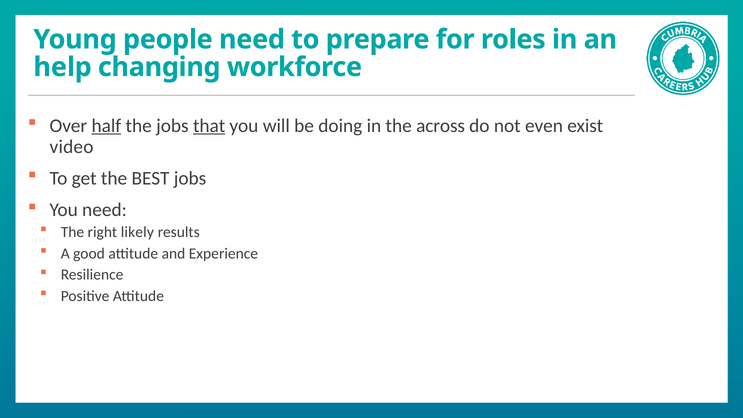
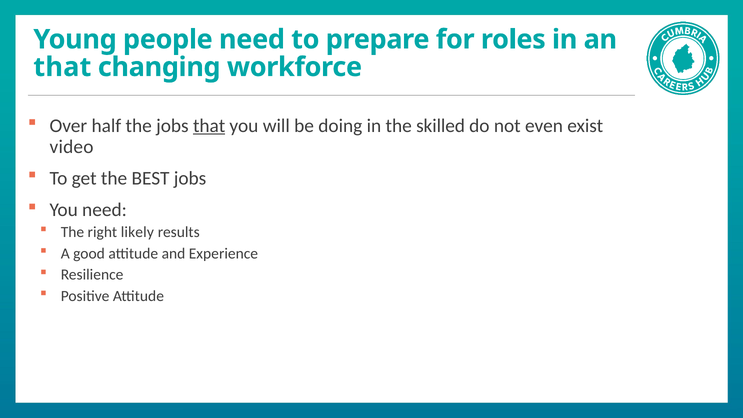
help: help -> that (62, 67)
half underline: present -> none (106, 126)
across: across -> skilled (441, 126)
